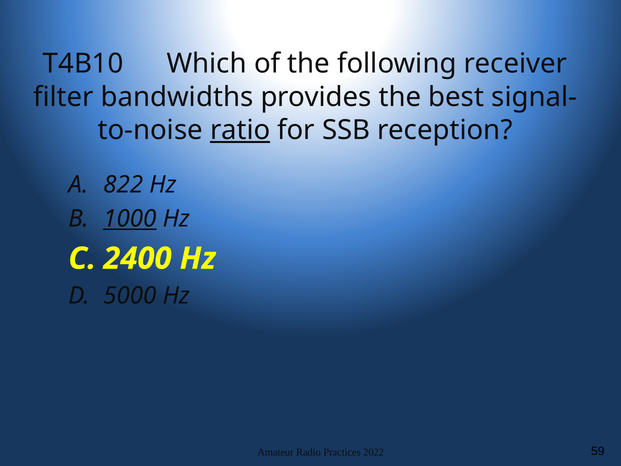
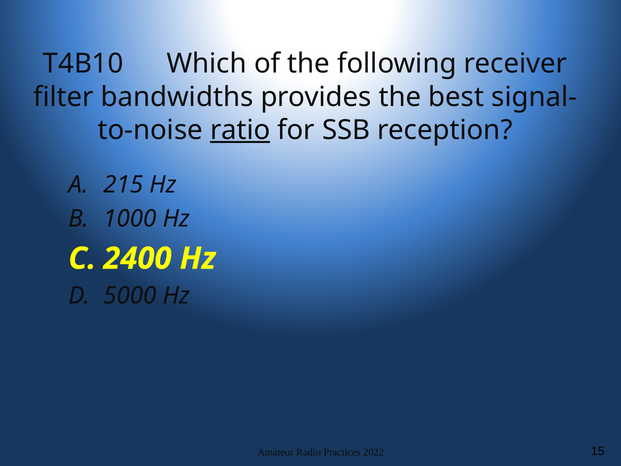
822: 822 -> 215 (123, 185)
1000 underline: present -> none (130, 219)
59: 59 -> 15 (598, 451)
